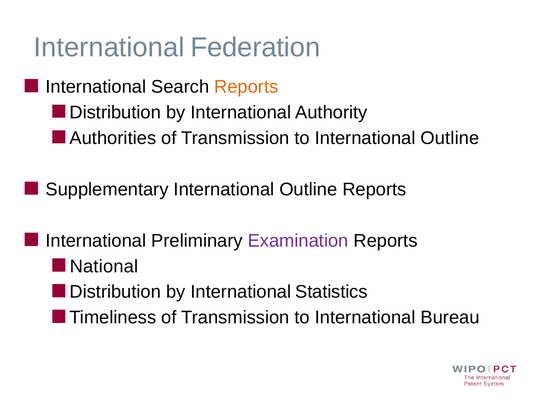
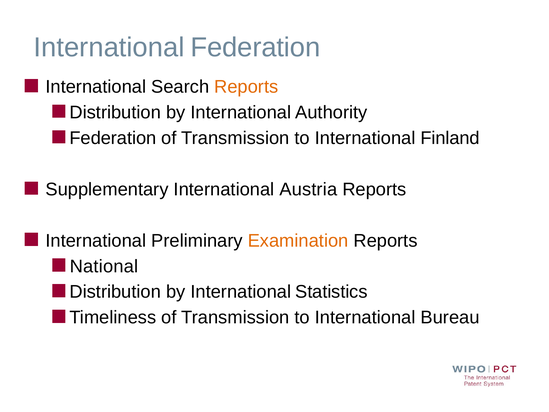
Authorities: Authorities -> Federation (113, 138)
to International Outline: Outline -> Finland (450, 138)
Supplementary International Outline: Outline -> Austria (308, 189)
Examination colour: purple -> orange (298, 241)
